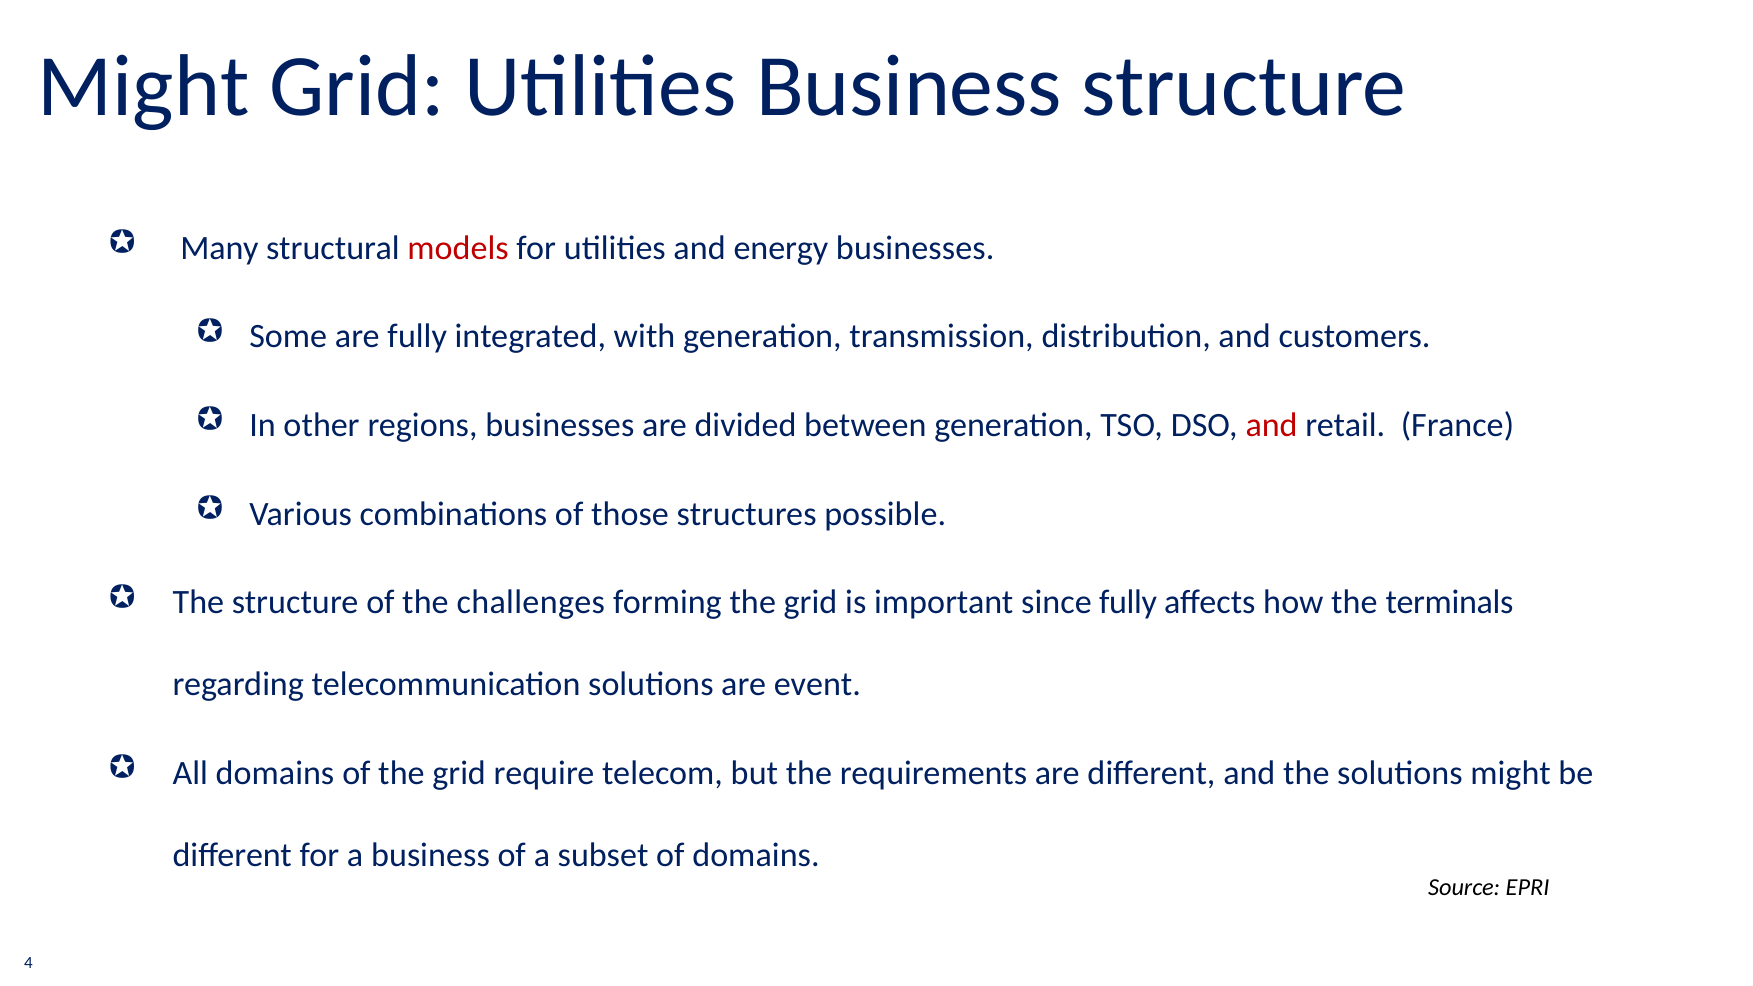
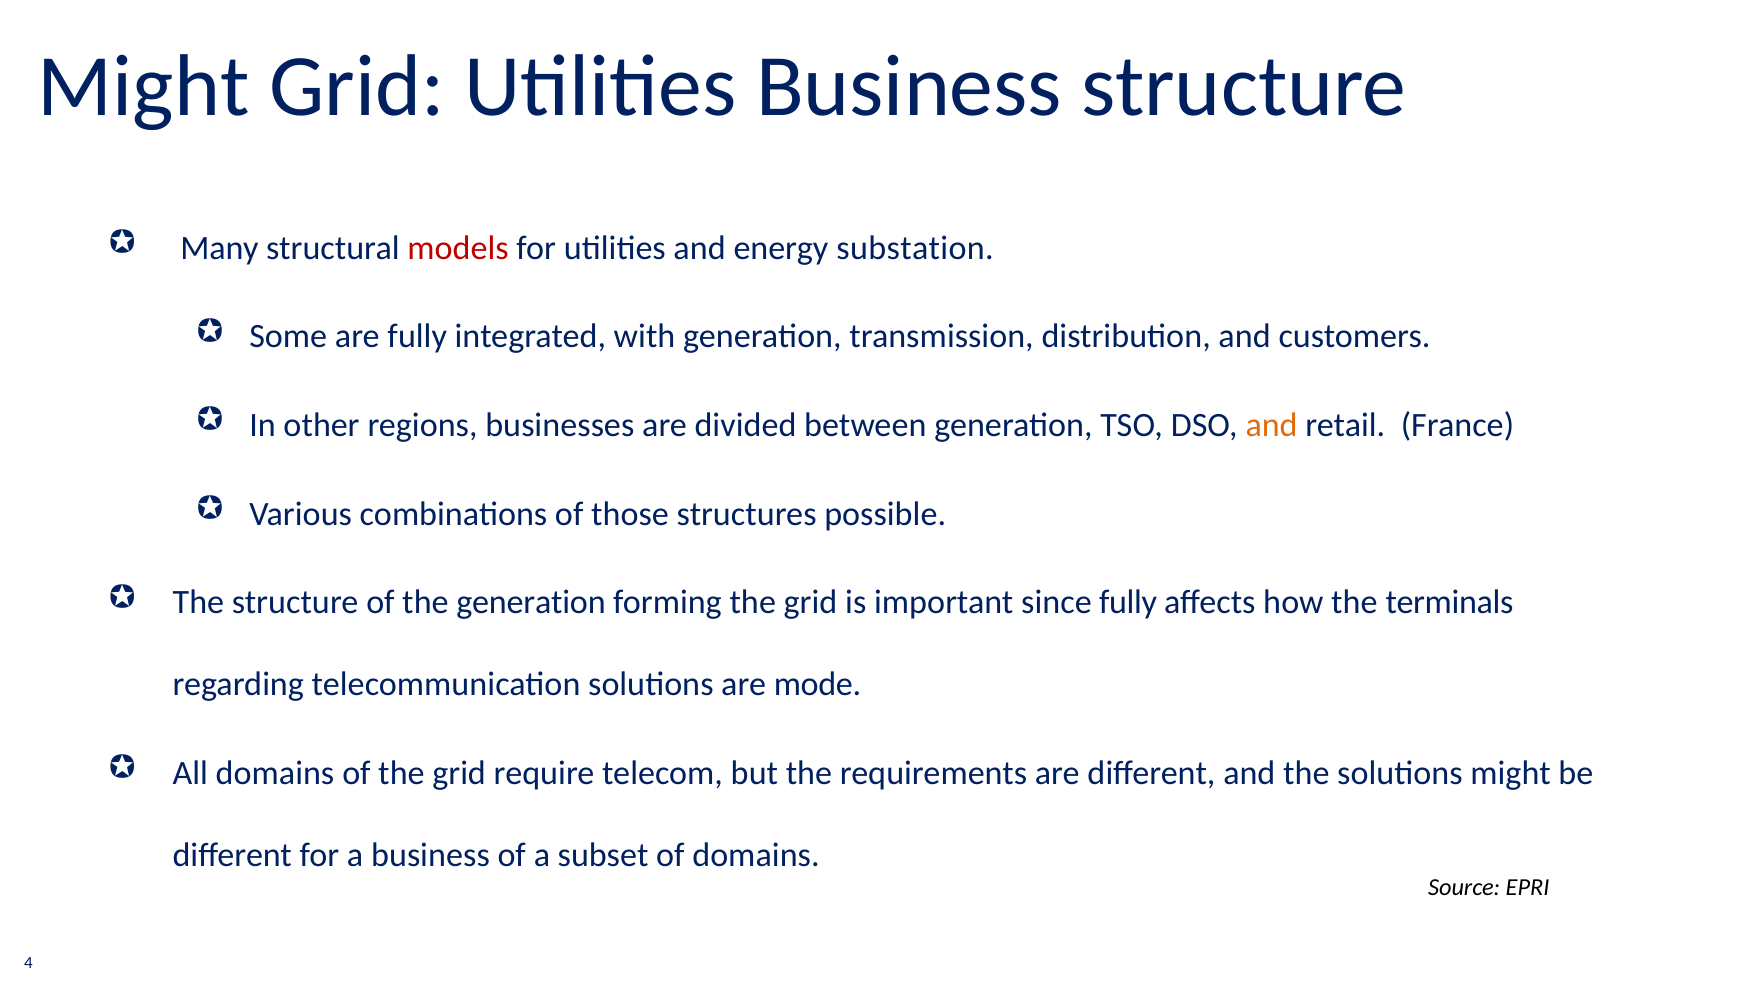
energy businesses: businesses -> substation (915, 248)
and colour: red -> orange (1272, 425)
the challenges: challenges -> generation (531, 603)
event: event -> mode (817, 684)
